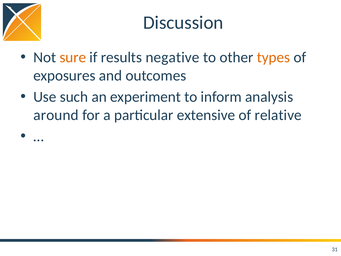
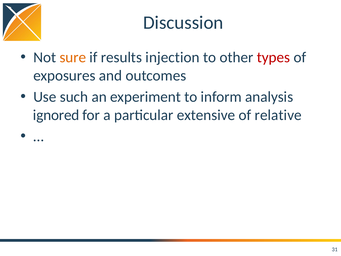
negative: negative -> injection (173, 57)
types colour: orange -> red (273, 57)
around: around -> ignored (56, 115)
